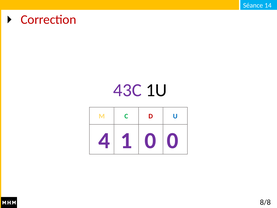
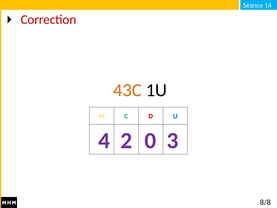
43C colour: purple -> orange (127, 90)
1: 1 -> 2 (126, 141)
0 0: 0 -> 3 (173, 141)
